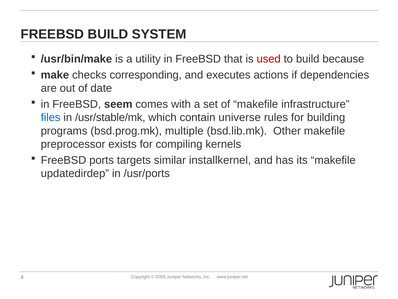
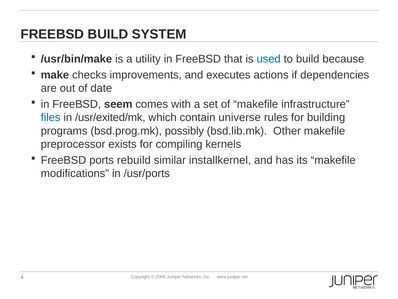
used colour: red -> blue (269, 59)
corresponding: corresponding -> improvements (146, 75)
/usr/stable/mk: /usr/stable/mk -> /usr/exited/mk (110, 117)
multiple: multiple -> possibly (184, 131)
targets: targets -> rebuild (134, 160)
updatedirdep: updatedirdep -> modifications (75, 173)
